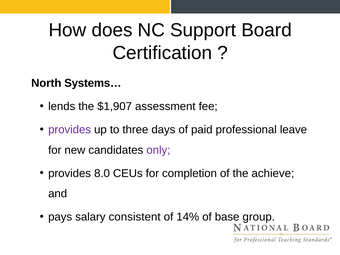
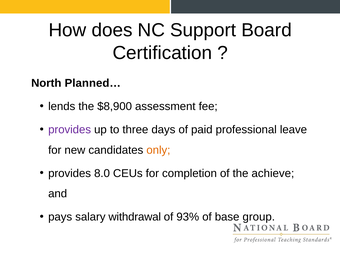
Systems…: Systems… -> Planned… (93, 83)
$1,907: $1,907 -> $8,900 (115, 106)
only colour: purple -> orange (158, 150)
consistent: consistent -> withdrawal (135, 217)
14%: 14% -> 93% (188, 217)
